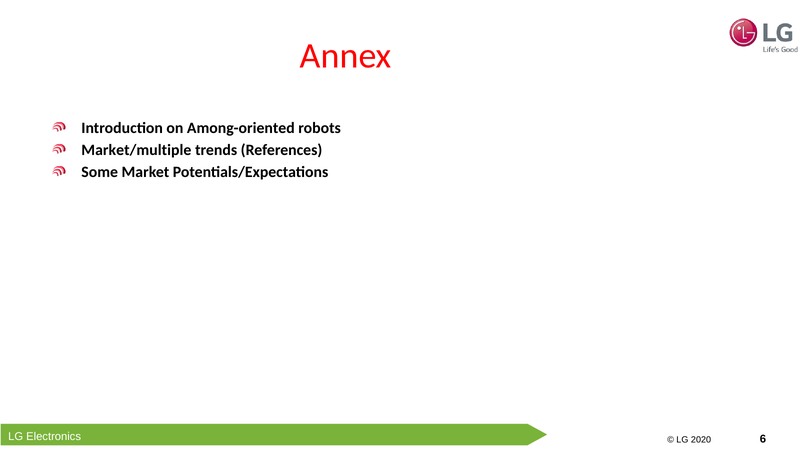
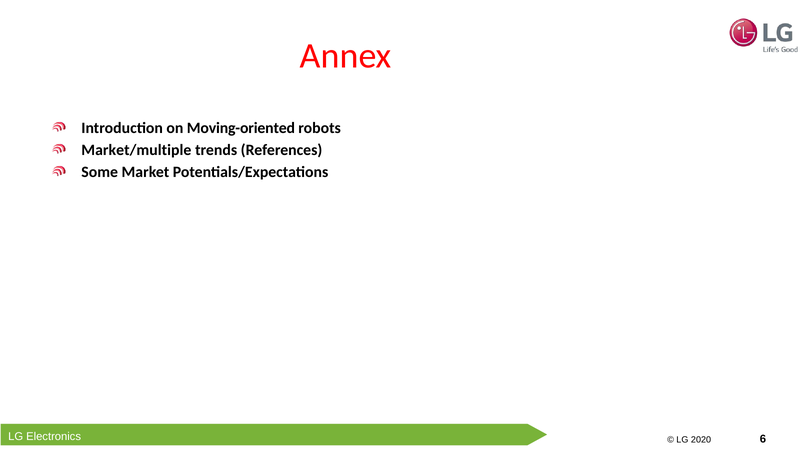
Among-oriented: Among-oriented -> Moving-oriented (241, 128)
